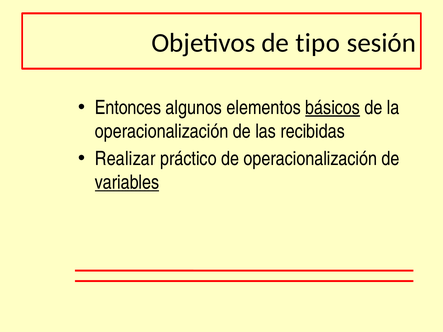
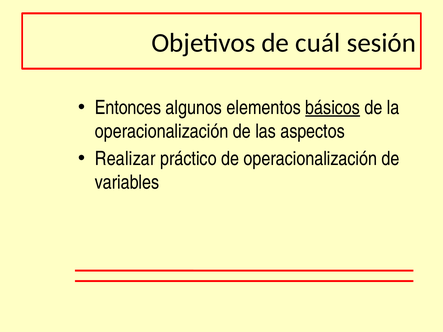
tipo: tipo -> cuál (318, 43)
recibidas: recibidas -> aspectos (313, 131)
variables underline: present -> none (127, 183)
